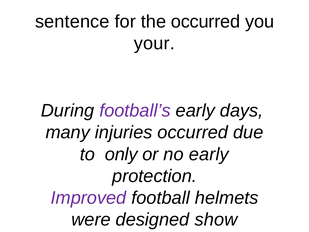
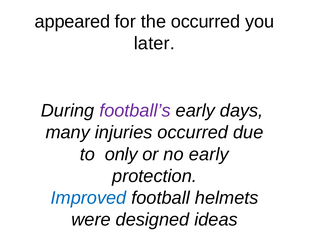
sentence: sentence -> appeared (72, 21)
your: your -> later (154, 43)
Improved colour: purple -> blue (89, 198)
show: show -> ideas (216, 219)
